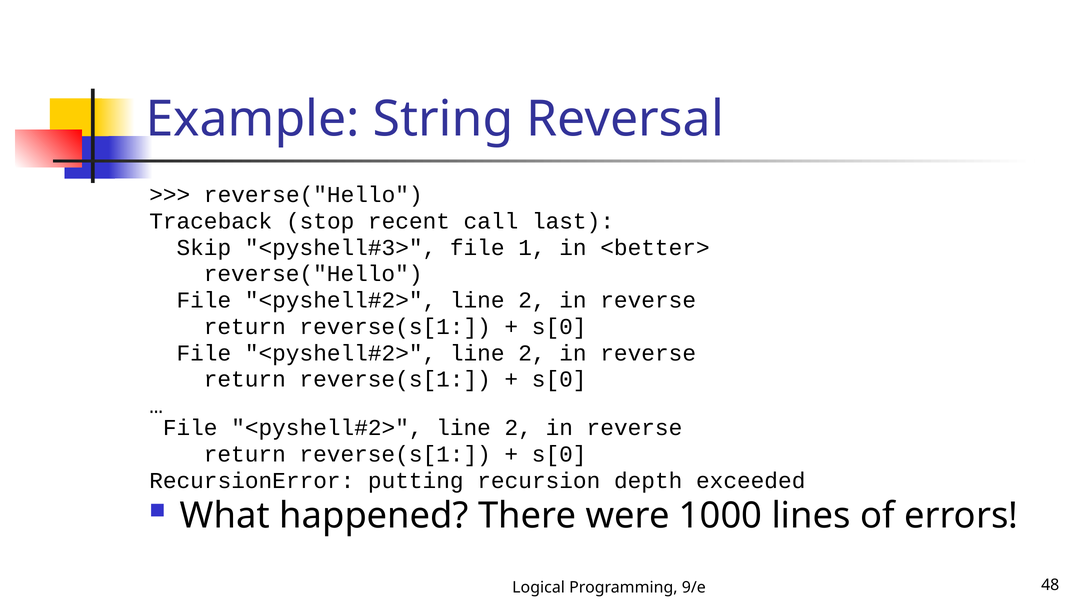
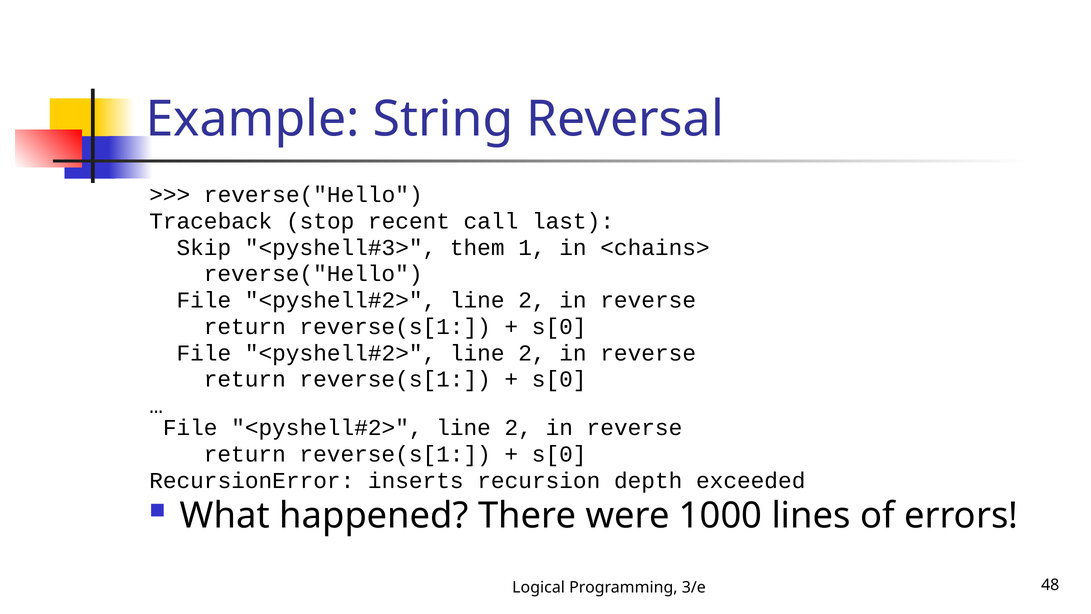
file: file -> them (477, 247)
<better>: <better> -> <chains> (655, 247)
putting: putting -> inserts (416, 480)
9/e: 9/e -> 3/e (694, 587)
